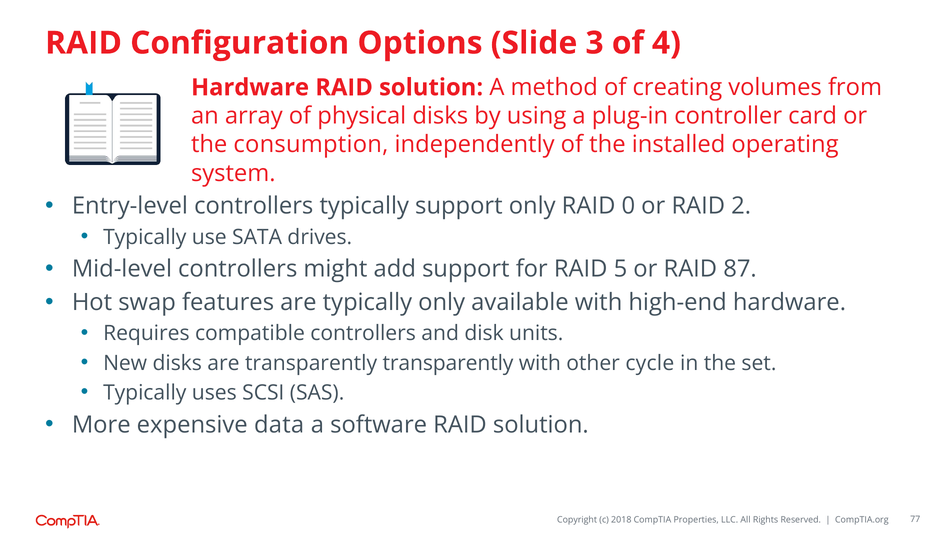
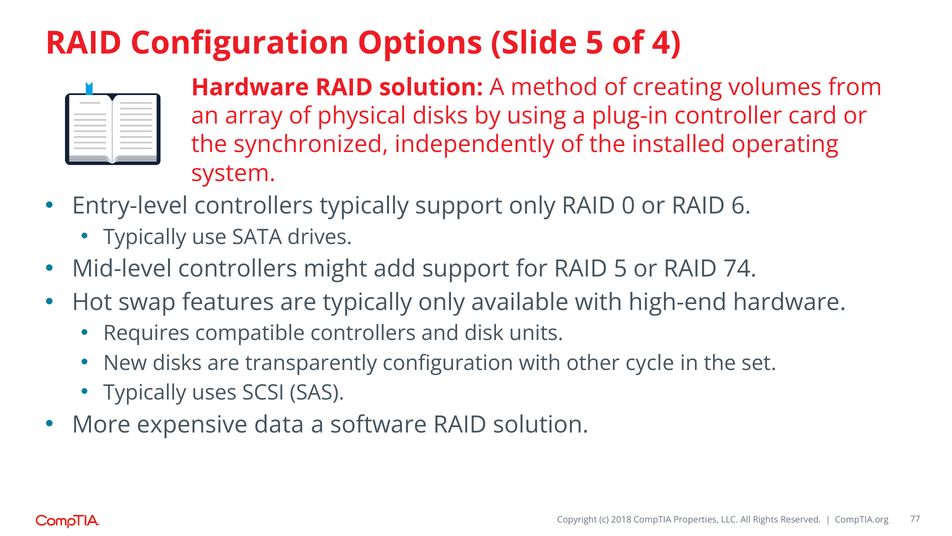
Slide 3: 3 -> 5 (595, 43)
consumption: consumption -> synchronized (311, 144)
2: 2 -> 6 (741, 206)
87: 87 -> 74 (740, 269)
transparently transparently: transparently -> configuration (448, 363)
